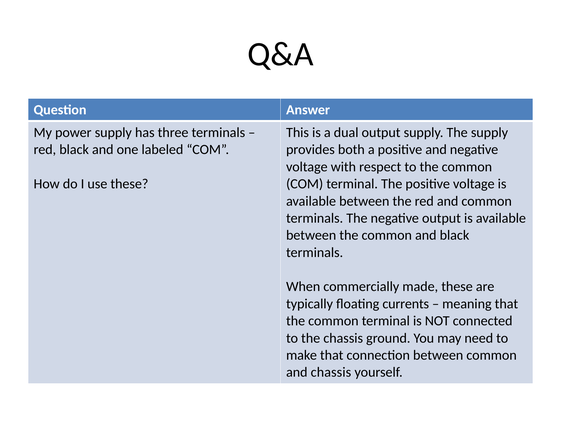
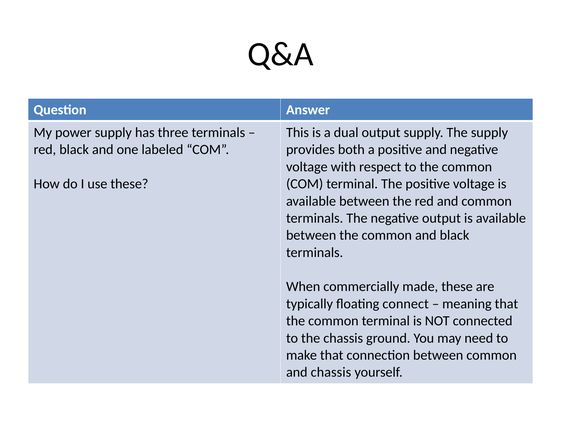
currents: currents -> connect (406, 304)
